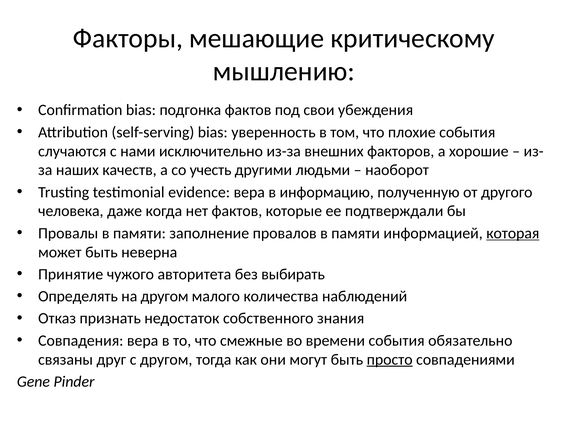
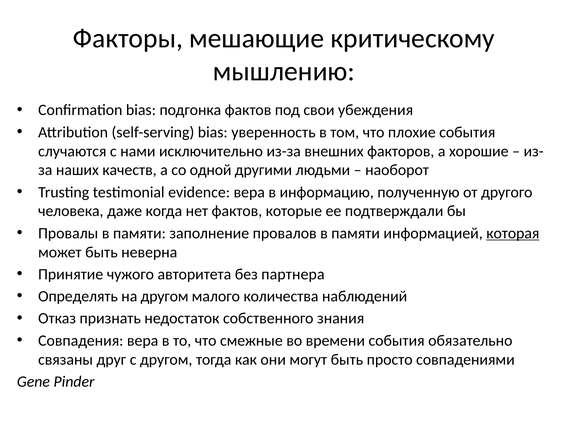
учесть: учесть -> одной (211, 170)
выбирать: выбирать -> партнера (293, 274)
просто underline: present -> none (390, 359)
